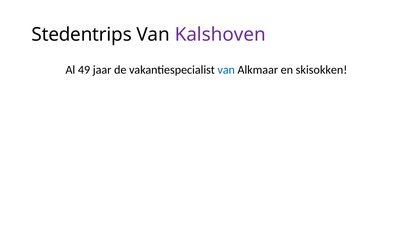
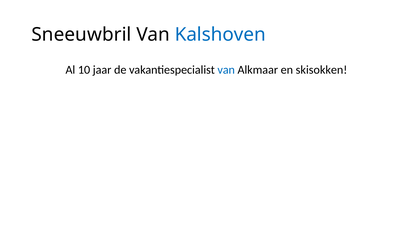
Stedentrips: Stedentrips -> Sneeuwbril (82, 35)
Kalshoven colour: purple -> blue (220, 35)
49: 49 -> 10 (84, 70)
